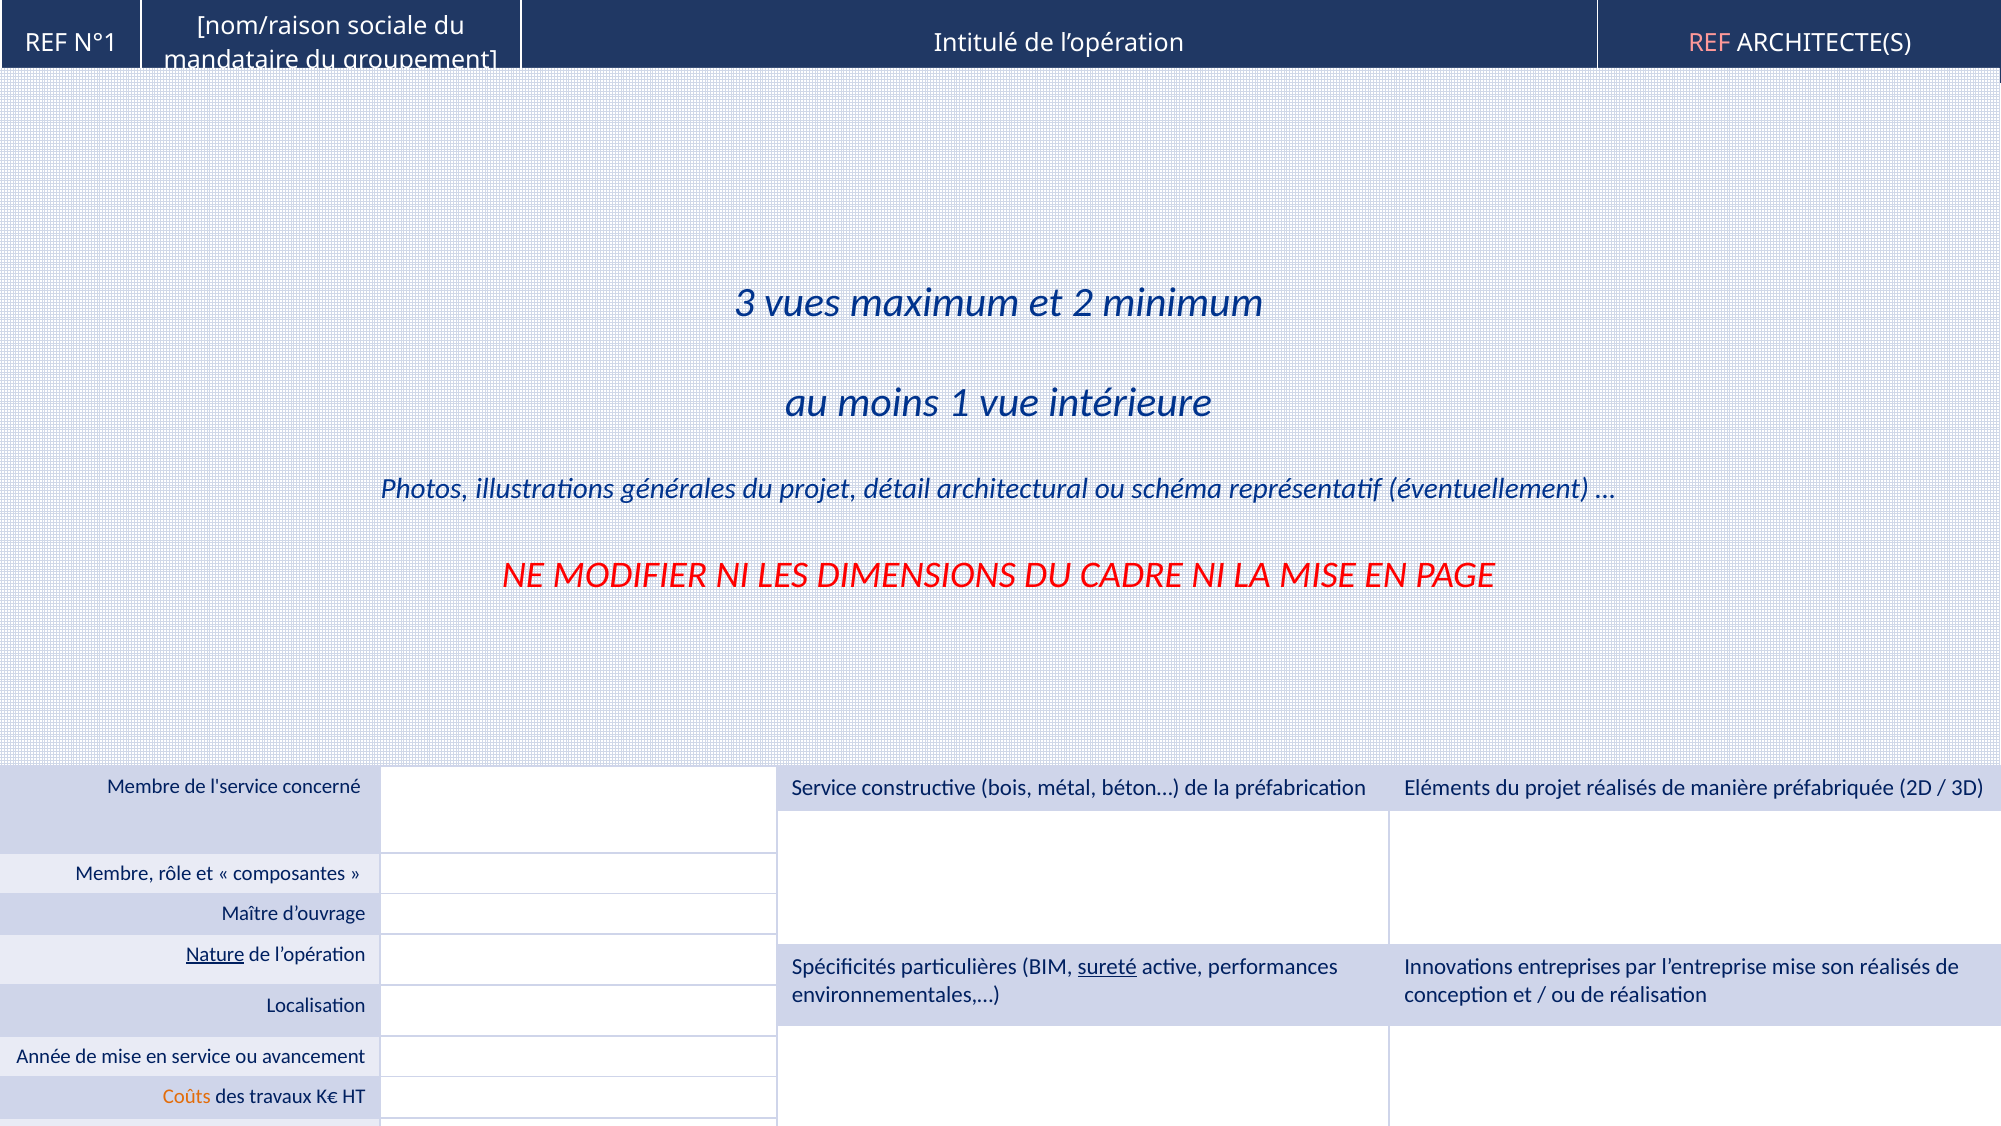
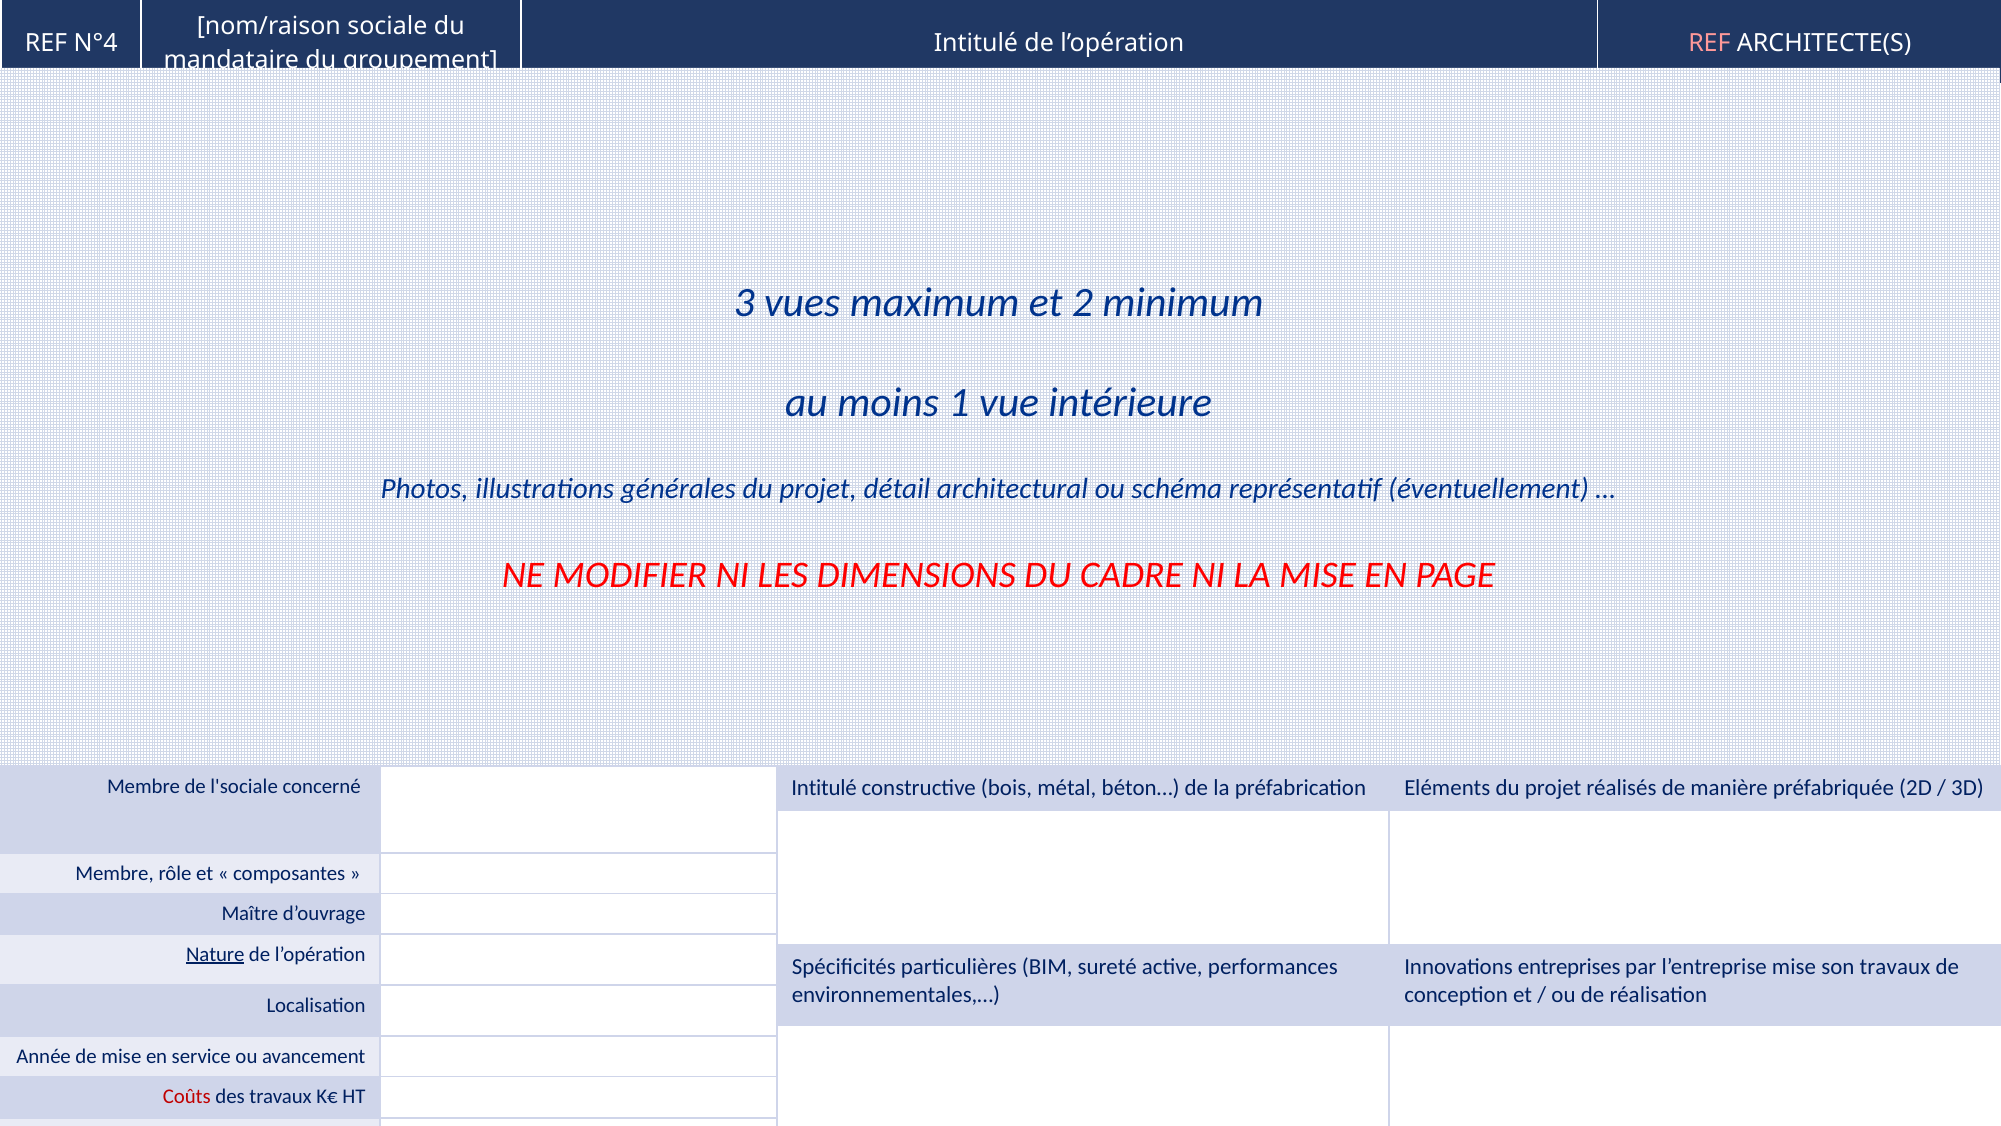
N°1: N°1 -> N°4 (96, 43)
l'service: l'service -> l'sociale (244, 786)
concerné Service: Service -> Intitulé (824, 788)
sureté underline: present -> none (1107, 966)
son réalisés: réalisés -> travaux (1895, 966)
Coûts colour: orange -> red (187, 1096)
